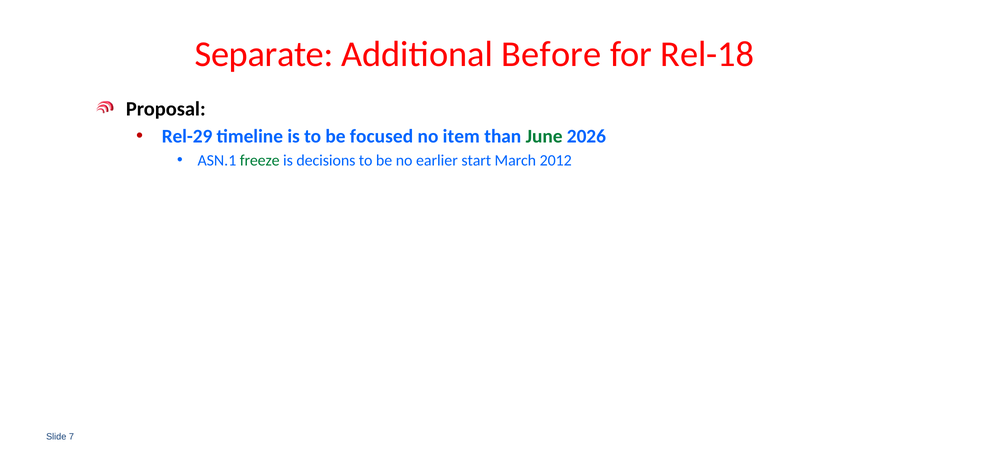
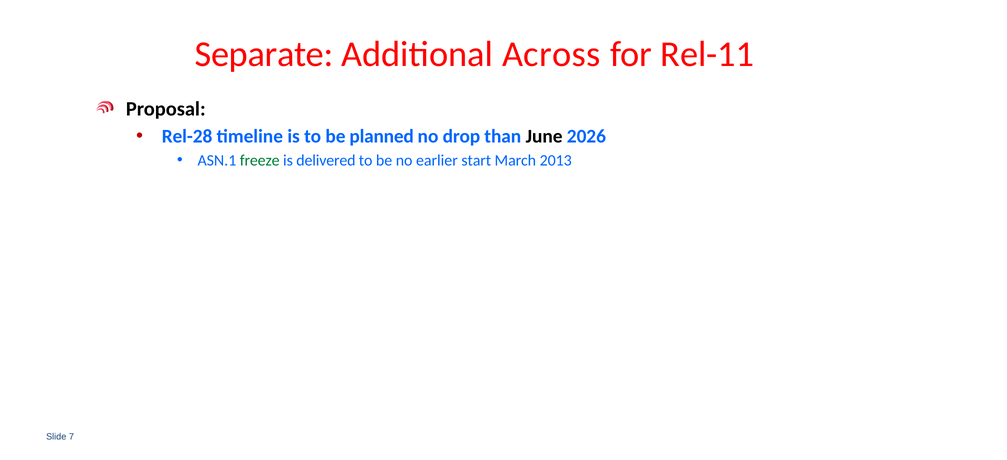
Before: Before -> Across (551, 54)
Rel-18: Rel-18 -> Rel-11 (707, 54)
Rel-29: Rel-29 -> Rel-28 (187, 137)
focused: focused -> planned (382, 137)
item: item -> drop (461, 137)
June colour: green -> black (544, 137)
decisions: decisions -> delivered (326, 161)
March 2012: 2012 -> 2013 (556, 161)
